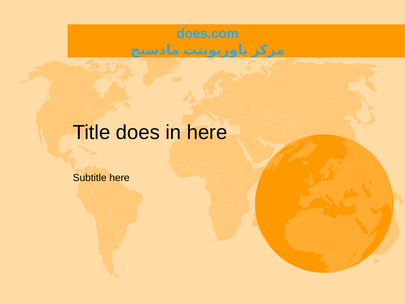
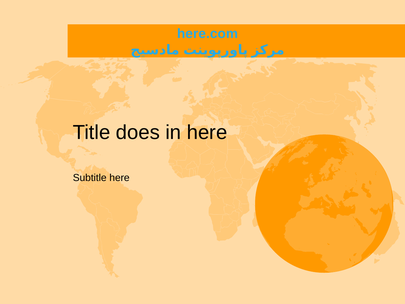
does.com: does.com -> here.com (207, 34)
